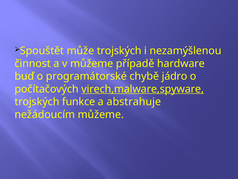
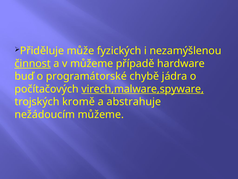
Spouštět: Spouštět -> Přiděluje (42, 51)
může trojských: trojských -> fyzických (119, 51)
činnost underline: none -> present (33, 63)
jádro: jádro -> jádra (175, 76)
funkce: funkce -> kromě (79, 101)
